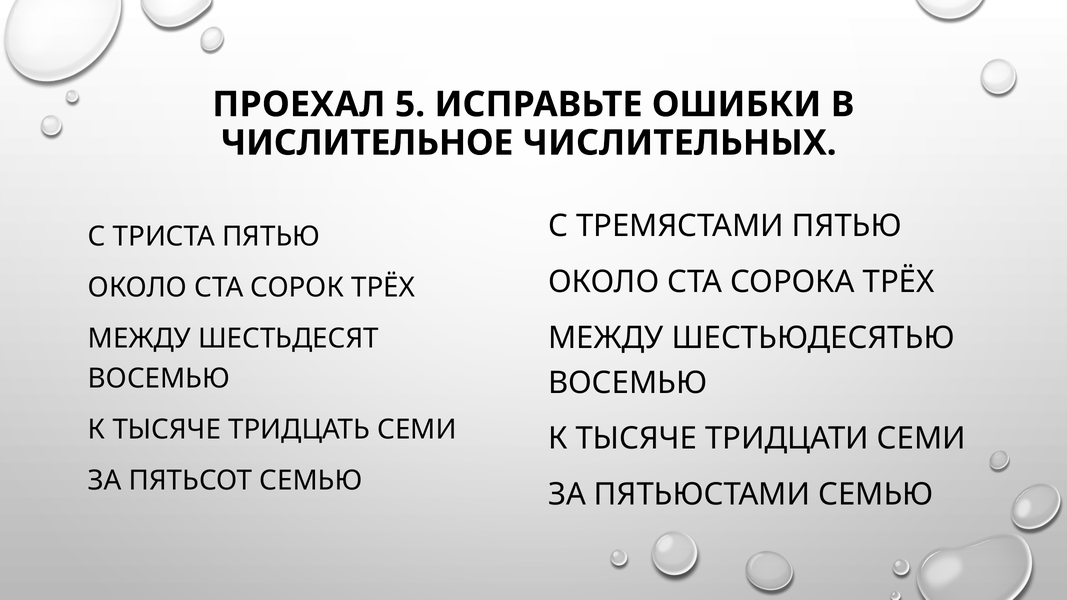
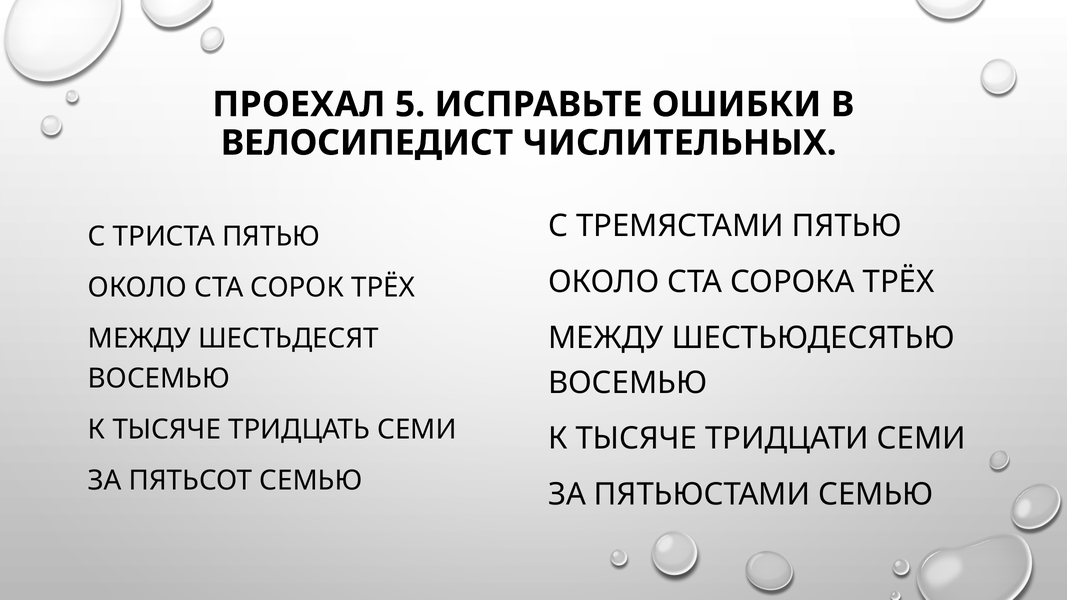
ЧИСЛИТЕЛЬНОЕ: ЧИСЛИТЕЛЬНОЕ -> ВЕЛОСИПЕДИСТ (367, 143)
